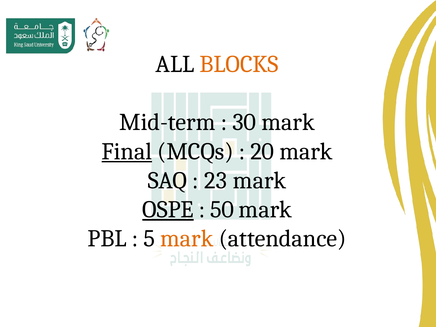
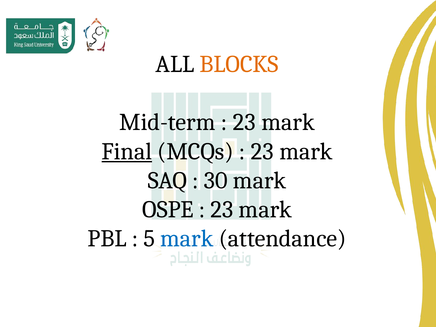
30: 30 -> 23 (244, 122)
20: 20 -> 23 (262, 151)
23: 23 -> 30 (216, 180)
OSPE underline: present -> none (168, 209)
50: 50 -> 23 (222, 209)
mark colour: orange -> blue (187, 239)
